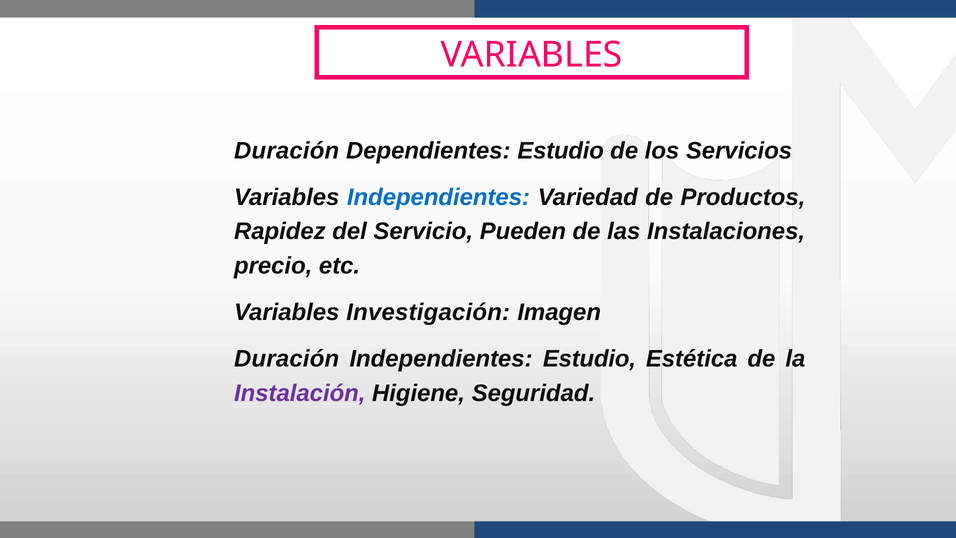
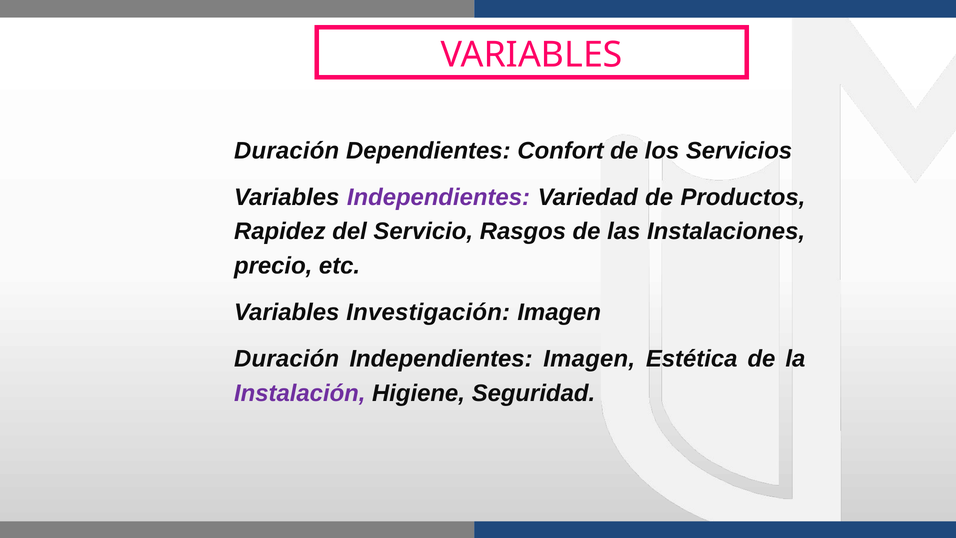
Dependientes Estudio: Estudio -> Confort (561, 151)
Independientes colour: blue -> purple (439, 197)
Pueden: Pueden -> Rasgos (523, 231)
Independientes Estudio: Estudio -> Imagen (589, 359)
